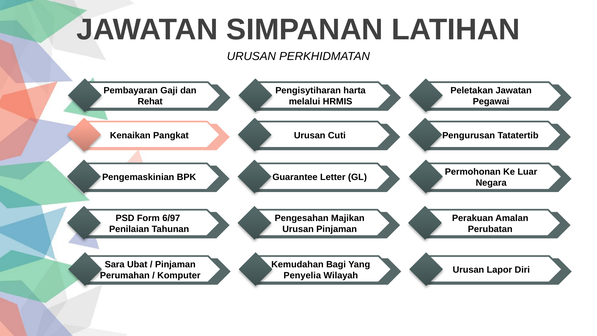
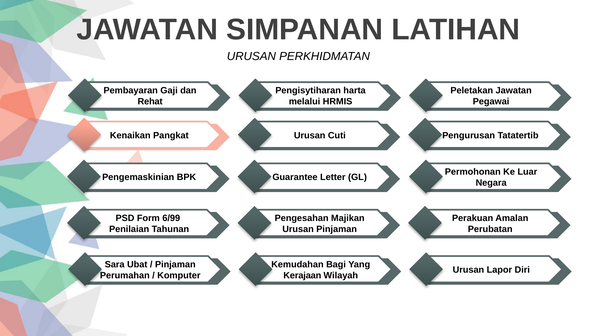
6/97: 6/97 -> 6/99 (171, 218)
Penyelia: Penyelia -> Kerajaan (302, 275)
